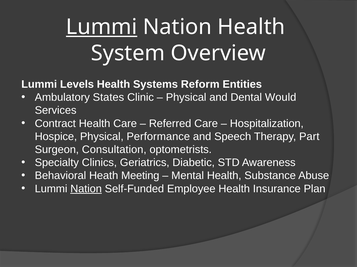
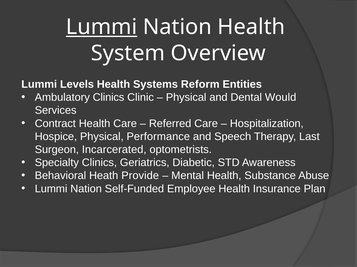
Ambulatory States: States -> Clinics (109, 98)
Part: Part -> Last (309, 137)
Consultation: Consultation -> Incarcerated (114, 150)
Meeting: Meeting -> Provide (140, 176)
Nation underline: present -> none (86, 189)
